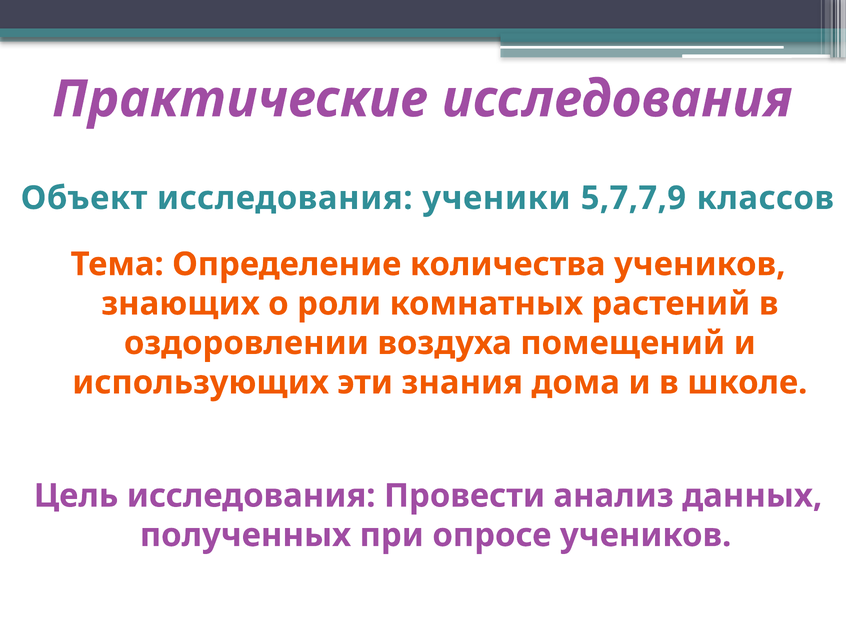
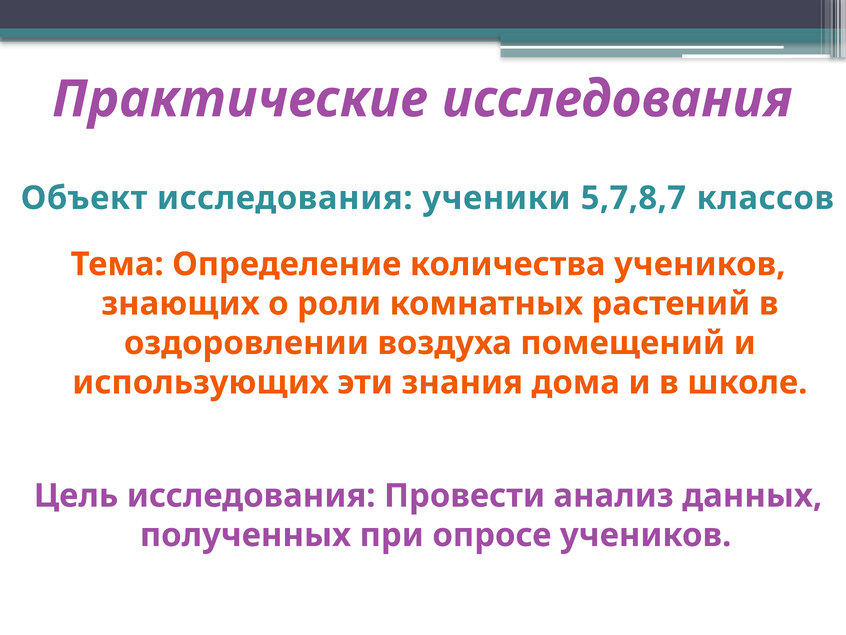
5,7,7,9: 5,7,7,9 -> 5,7,8,7 (633, 198)
